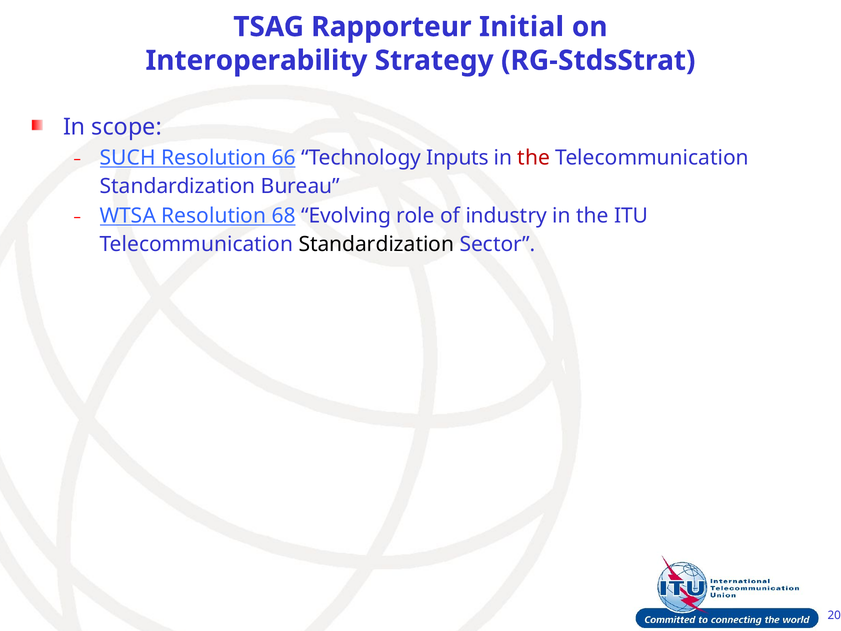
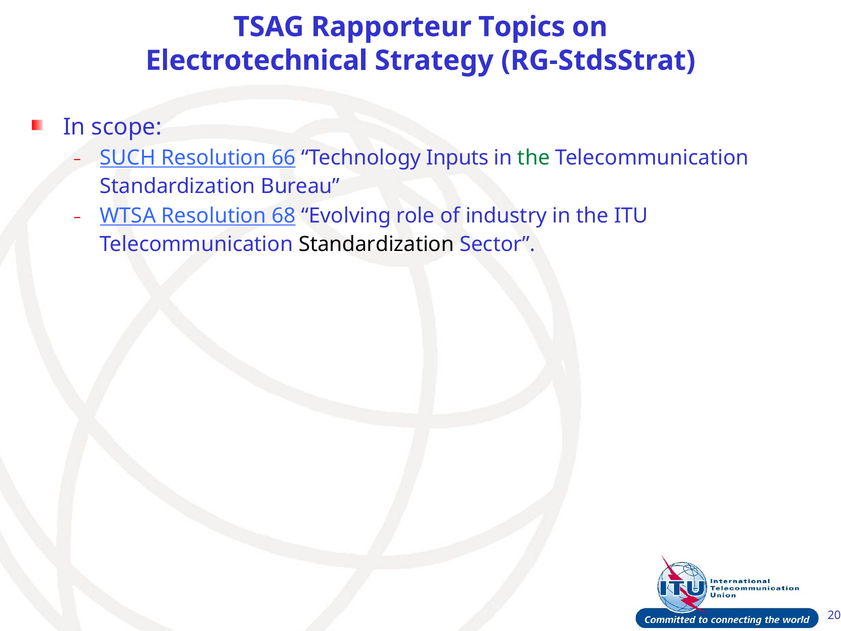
Initial: Initial -> Topics (522, 27)
Interoperability: Interoperability -> Electrotechnical (256, 61)
the colour: red -> green (534, 158)
